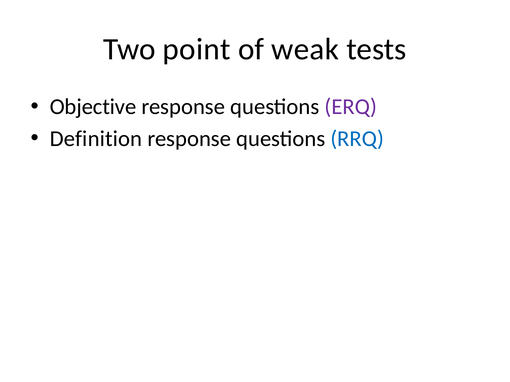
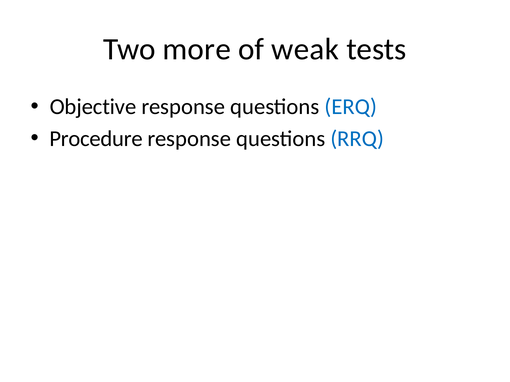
point: point -> more (197, 49)
ERQ colour: purple -> blue (351, 107)
Definition: Definition -> Procedure (96, 139)
